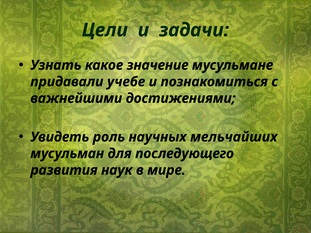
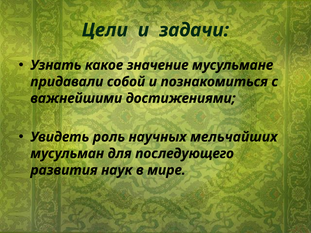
учебе: учебе -> собой (126, 82)
